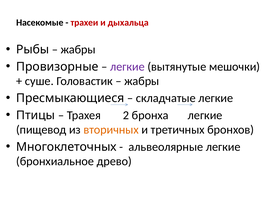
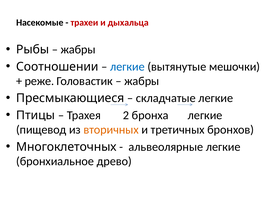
Провизорные: Провизорные -> Соотношении (57, 67)
легкие colour: purple -> blue (127, 67)
суше: суше -> реже (39, 81)
